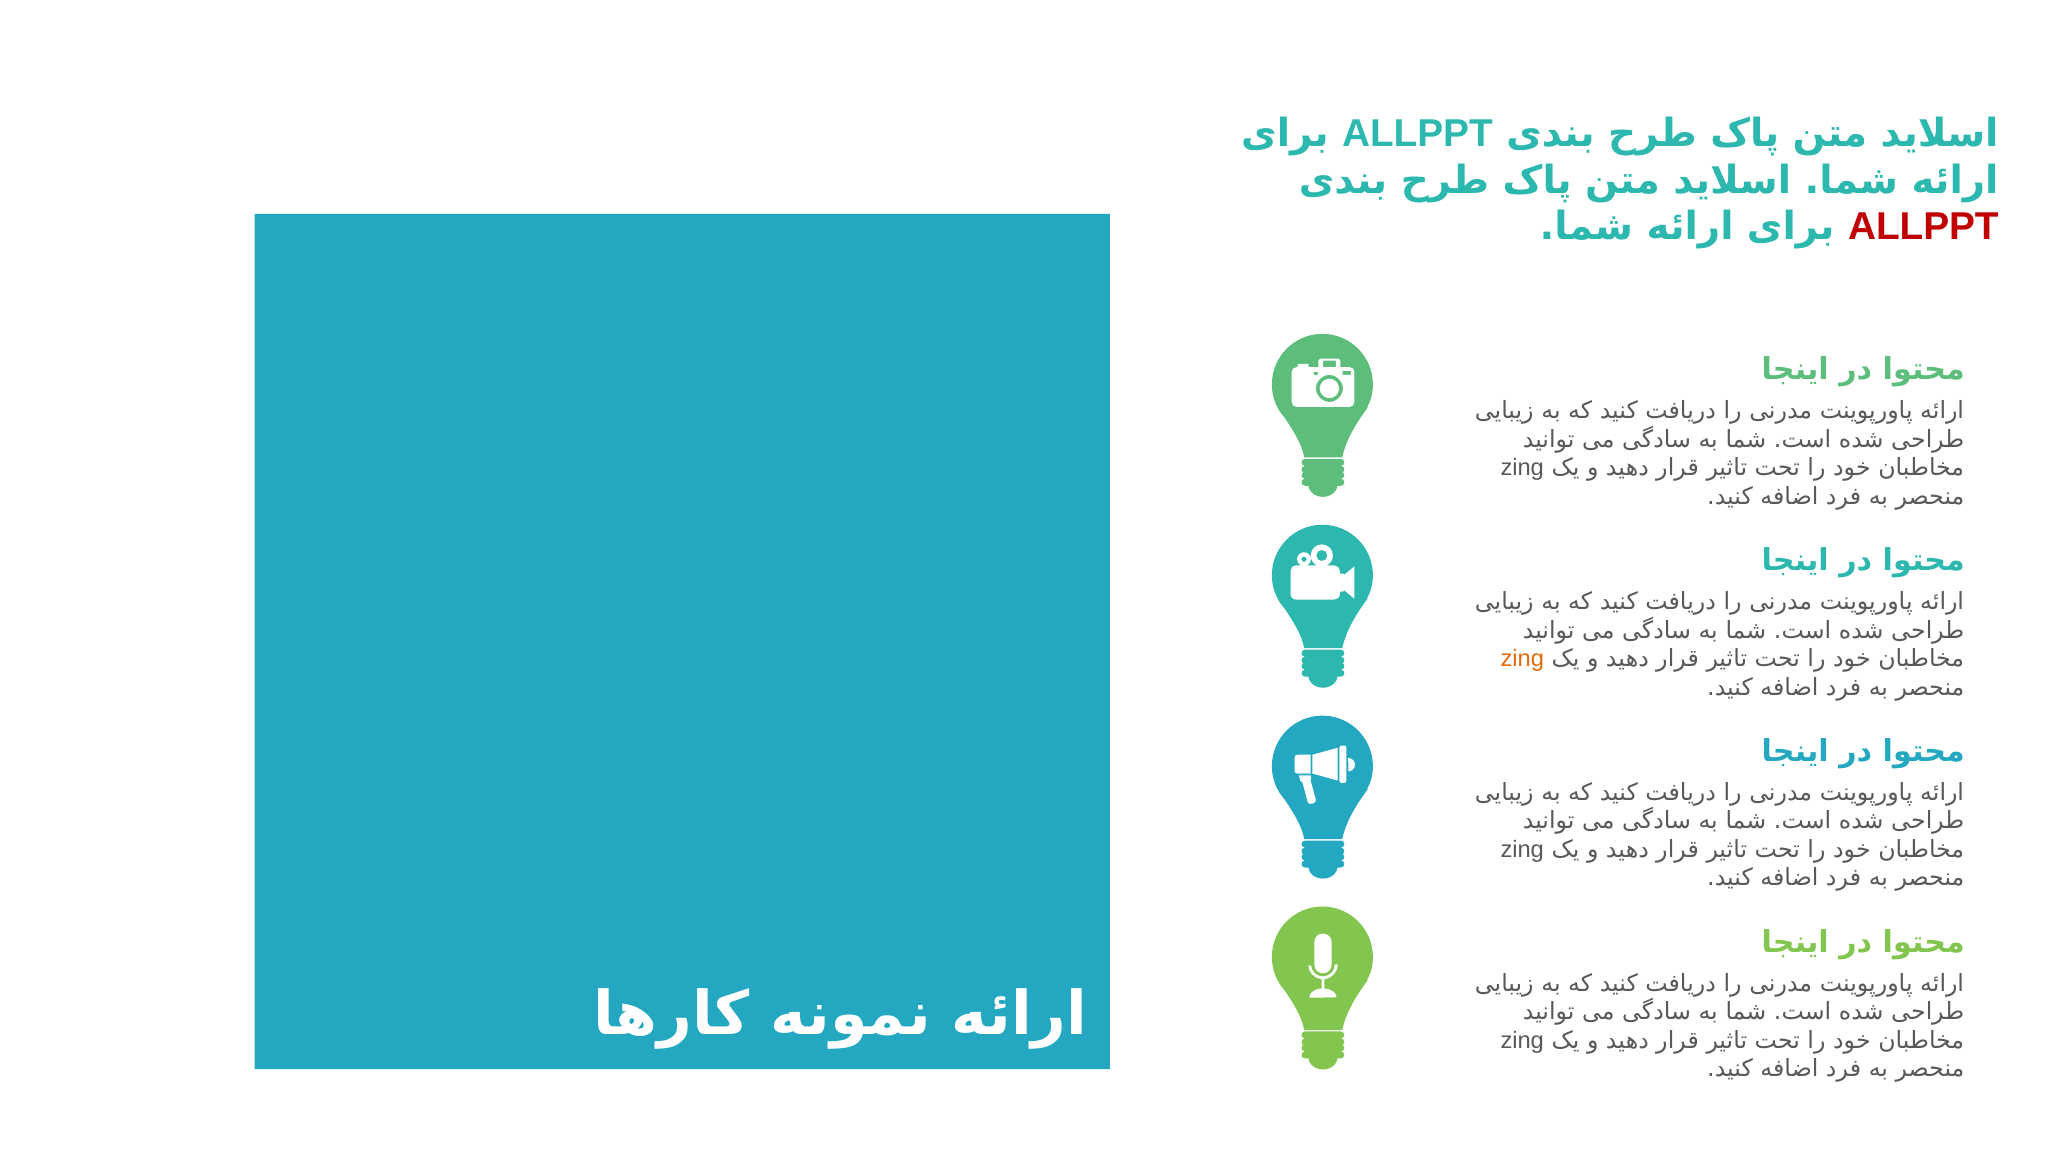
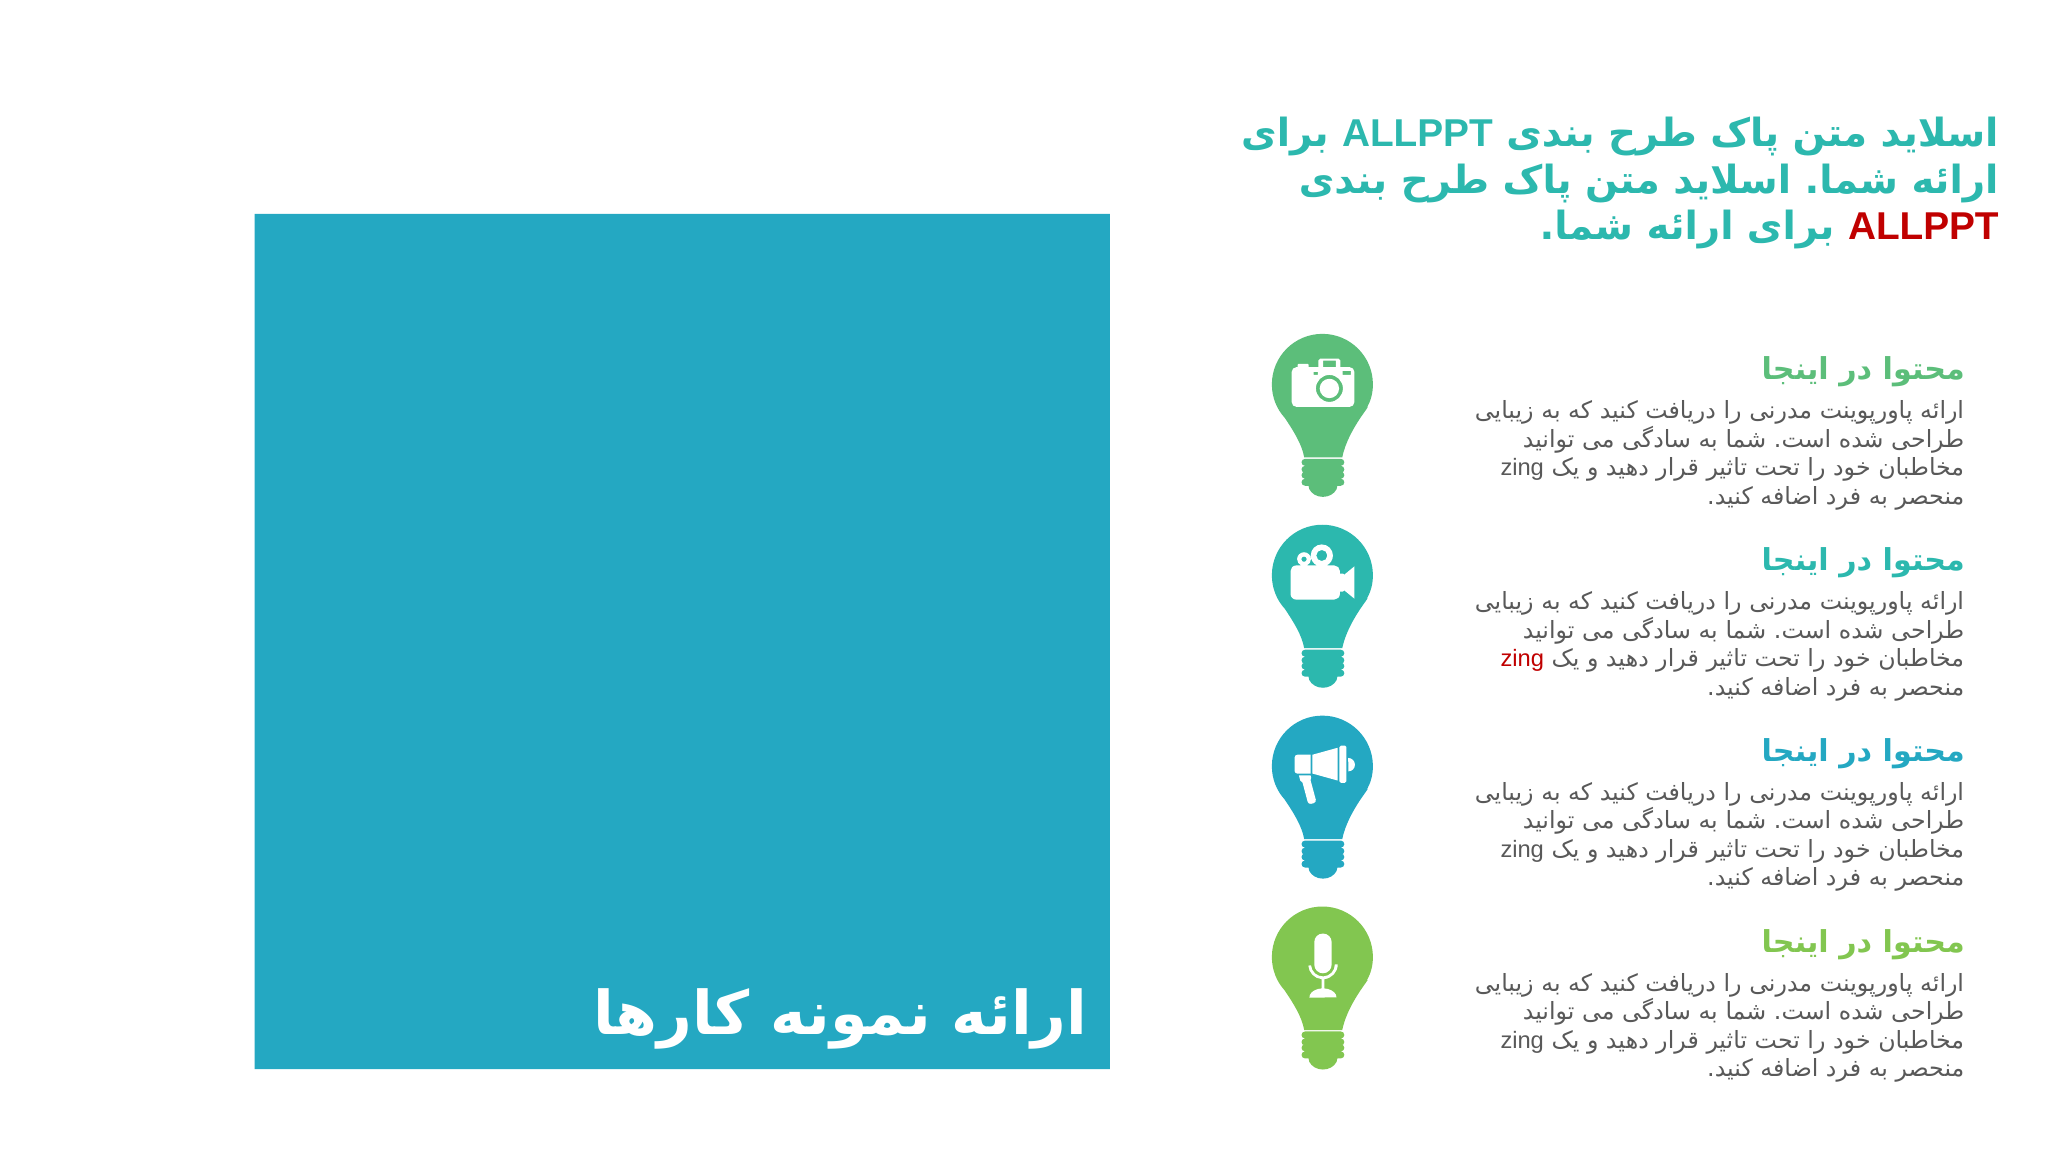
zing colour: orange -> red (1522, 659)
